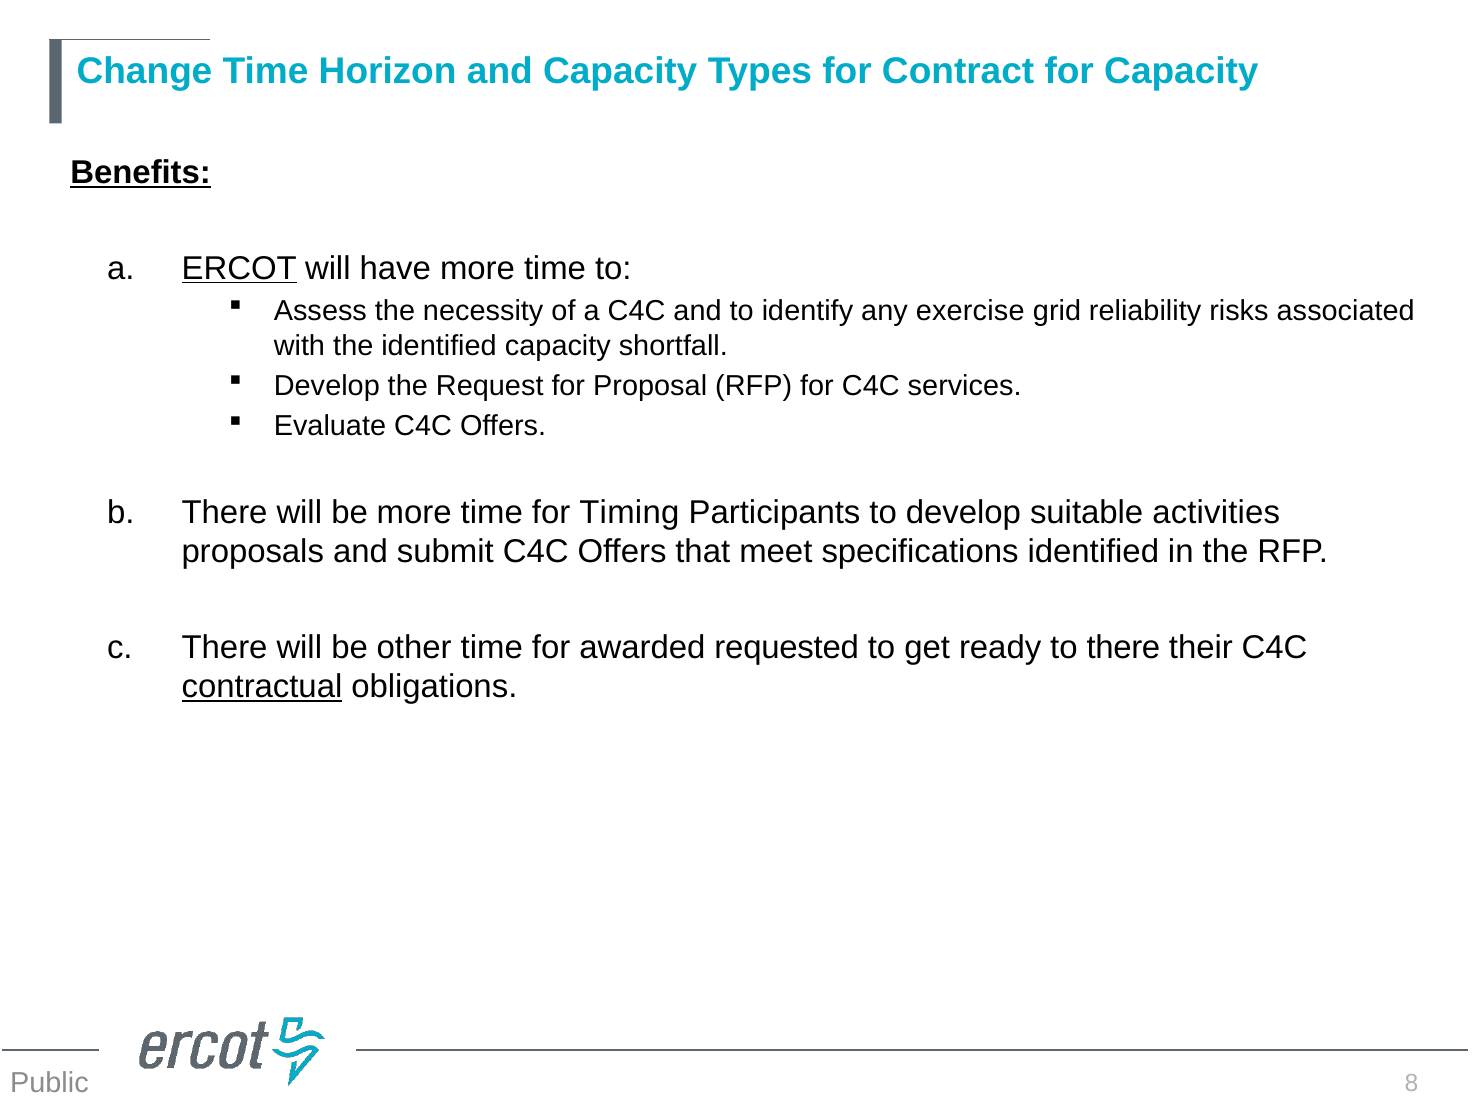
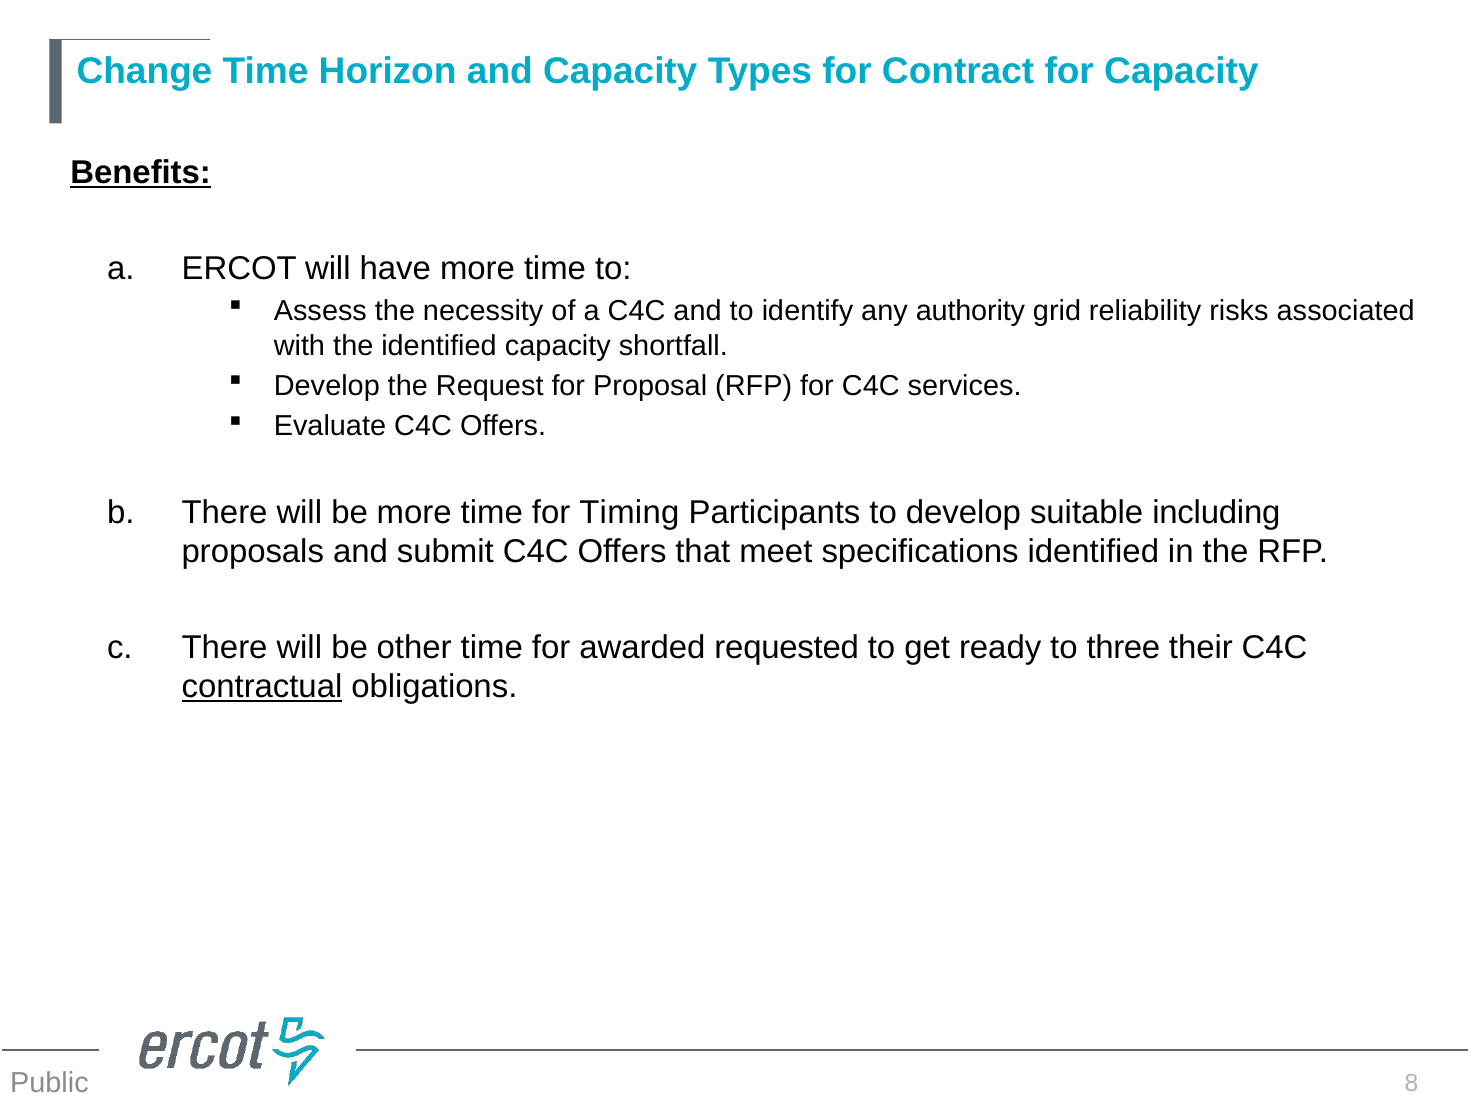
ERCOT underline: present -> none (239, 268)
exercise: exercise -> authority (970, 311)
activities: activities -> including (1216, 512)
to there: there -> three (1123, 647)
